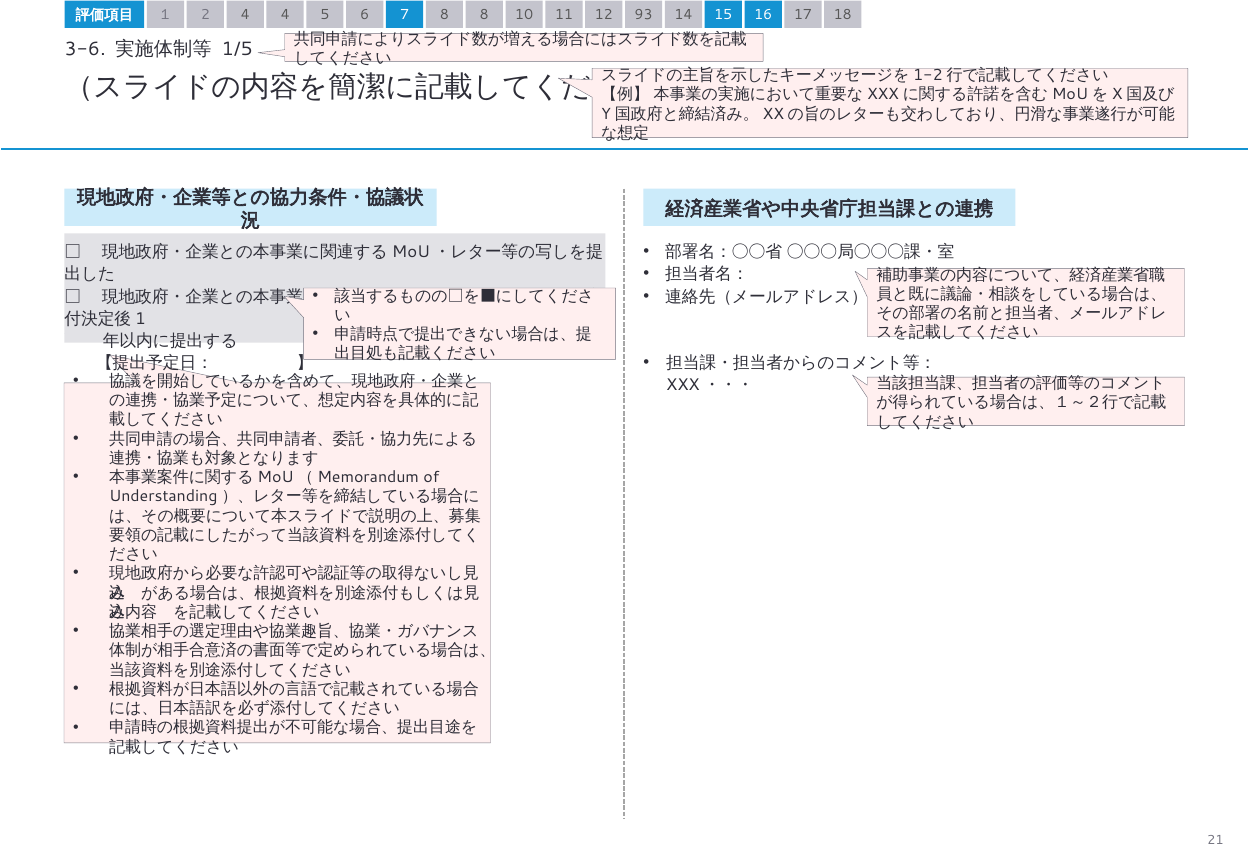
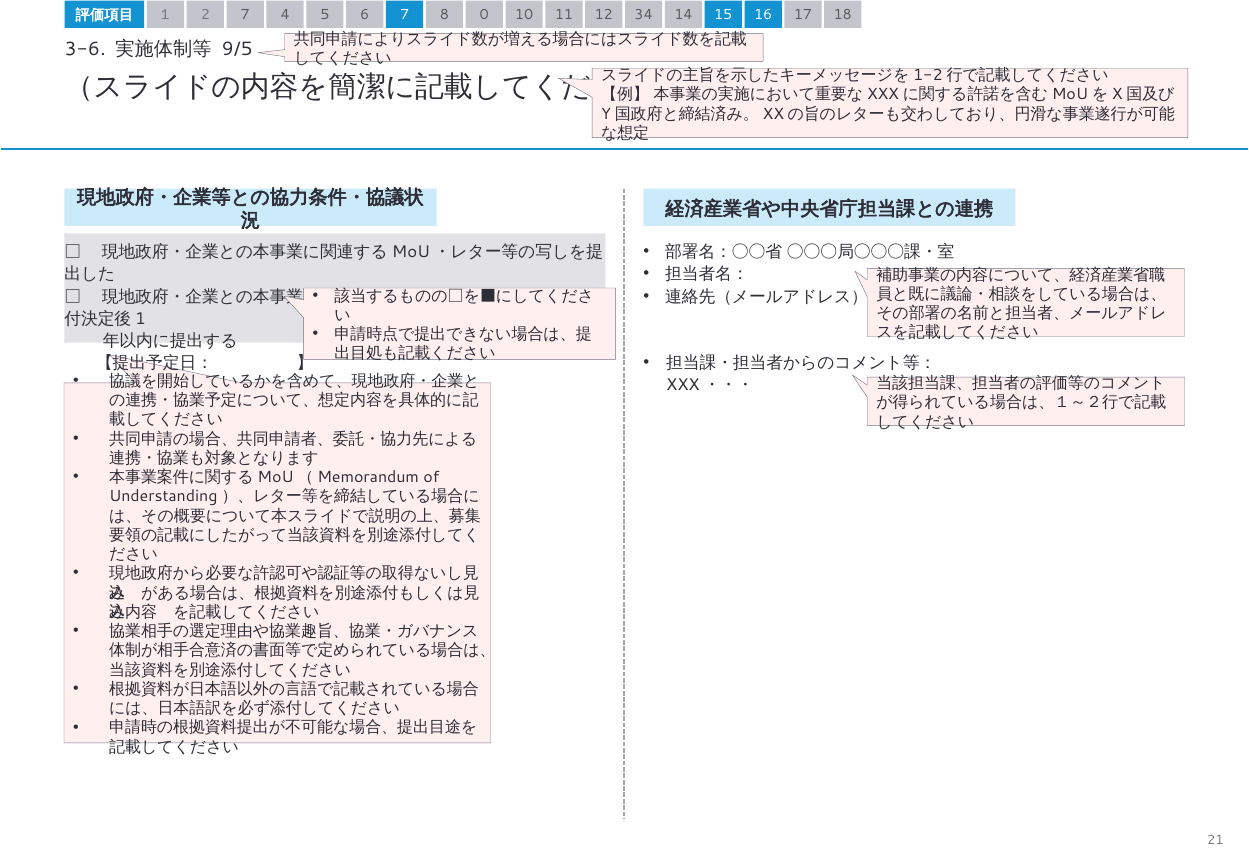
2 4: 4 -> 7 (245, 15)
8 8: 8 -> 0 (484, 15)
93: 93 -> 34 (644, 15)
1/5: 1/5 -> 9/5 (237, 49)
